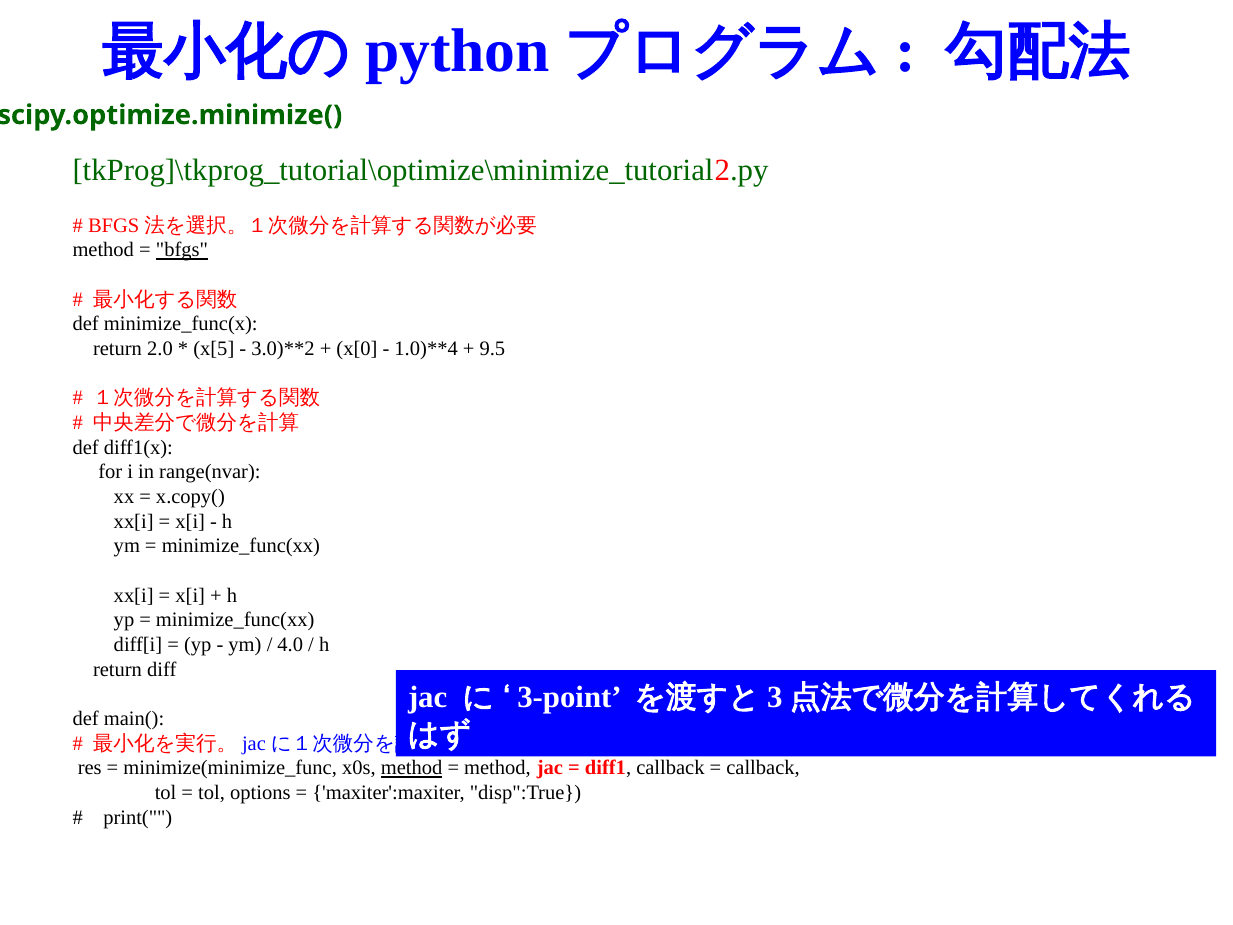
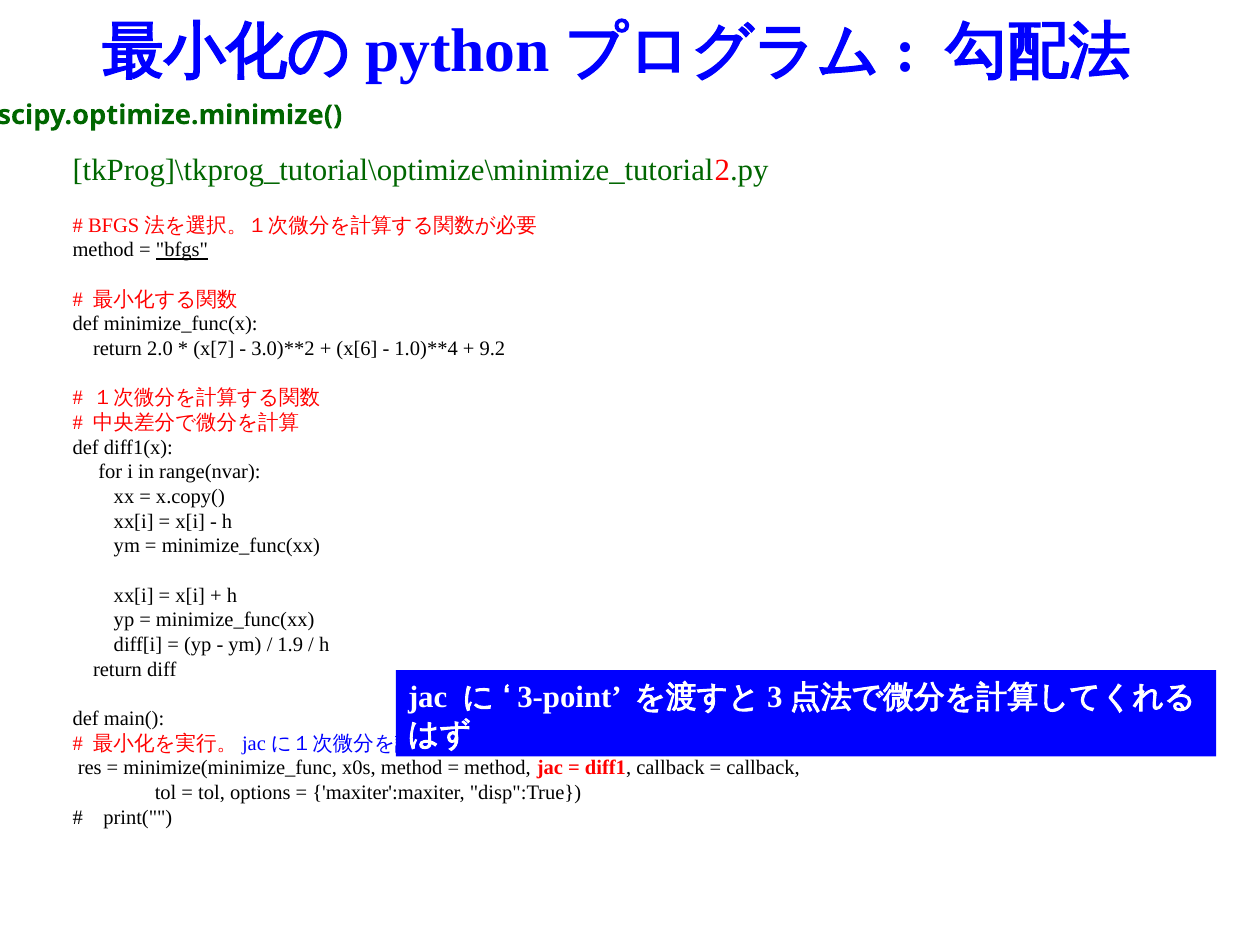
x[5: x[5 -> x[7 (214, 349)
x[0: x[0 -> x[6 (357, 349)
9.5: 9.5 -> 9.2 (492, 349)
4.0: 4.0 -> 1.9 (290, 645)
method underline: present -> none (412, 768)
